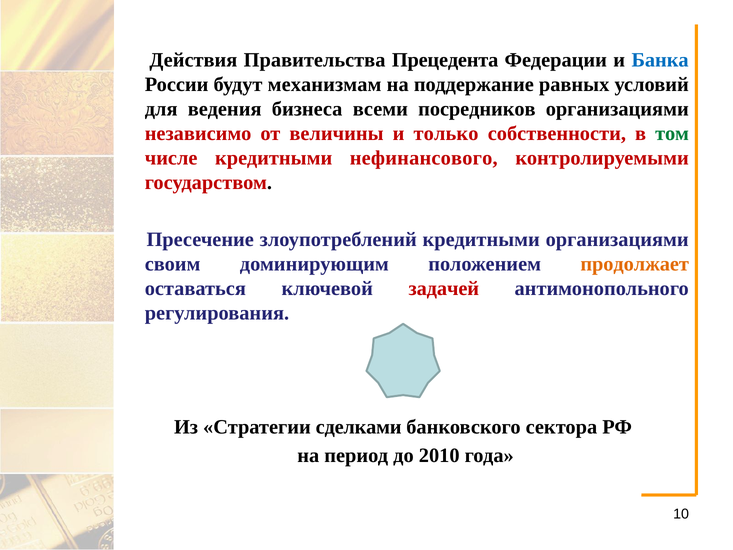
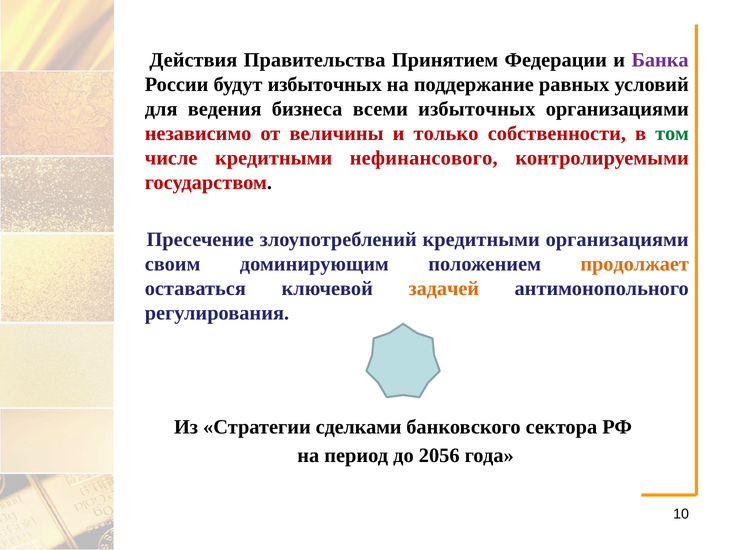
Прецедента: Прецедента -> Принятием (445, 60)
Банка colour: blue -> purple (660, 60)
будут механизмам: механизмам -> избыточных (325, 85)
всеми посредников: посредников -> избыточных (477, 109)
задачей colour: red -> orange (444, 288)
2010: 2010 -> 2056 (439, 455)
